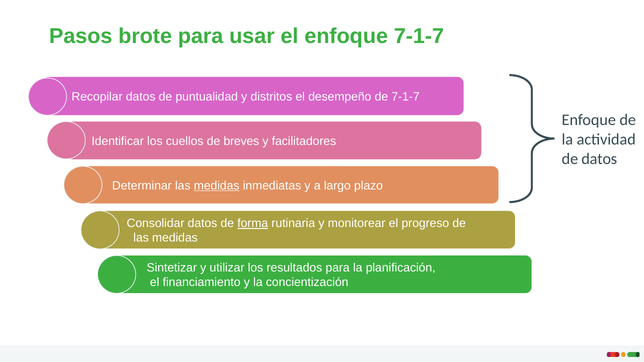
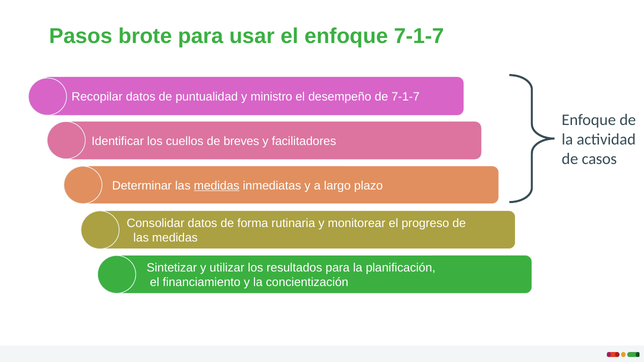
distritos: distritos -> ministro (271, 97)
de datos: datos -> casos (599, 159)
forma underline: present -> none (253, 223)
